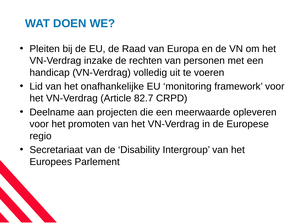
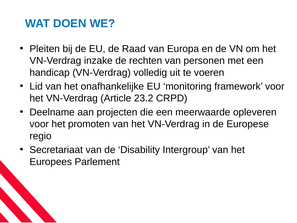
82.7: 82.7 -> 23.2 (144, 98)
